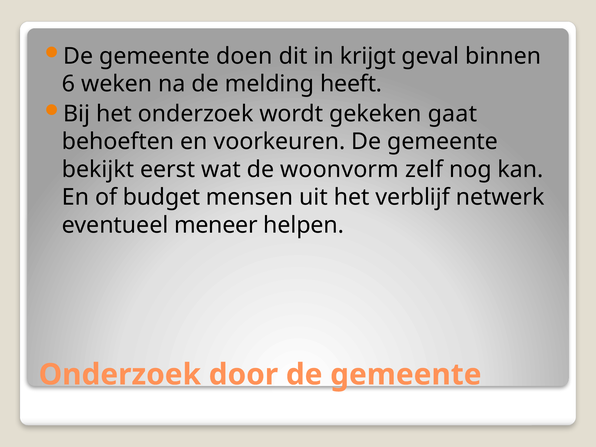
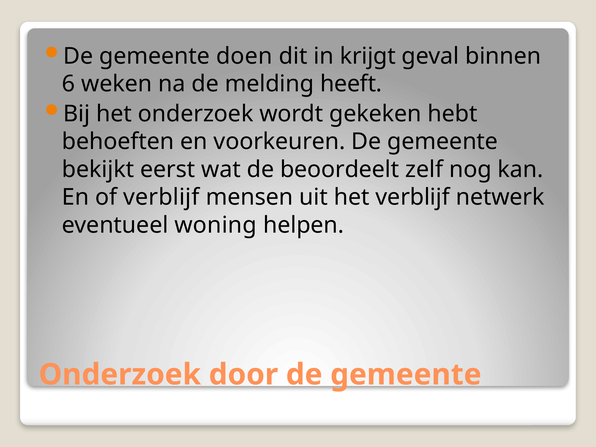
gaat: gaat -> hebt (453, 114)
woonvorm: woonvorm -> beoordeelt (340, 169)
of budget: budget -> verblijf (161, 197)
meneer: meneer -> woning (216, 225)
